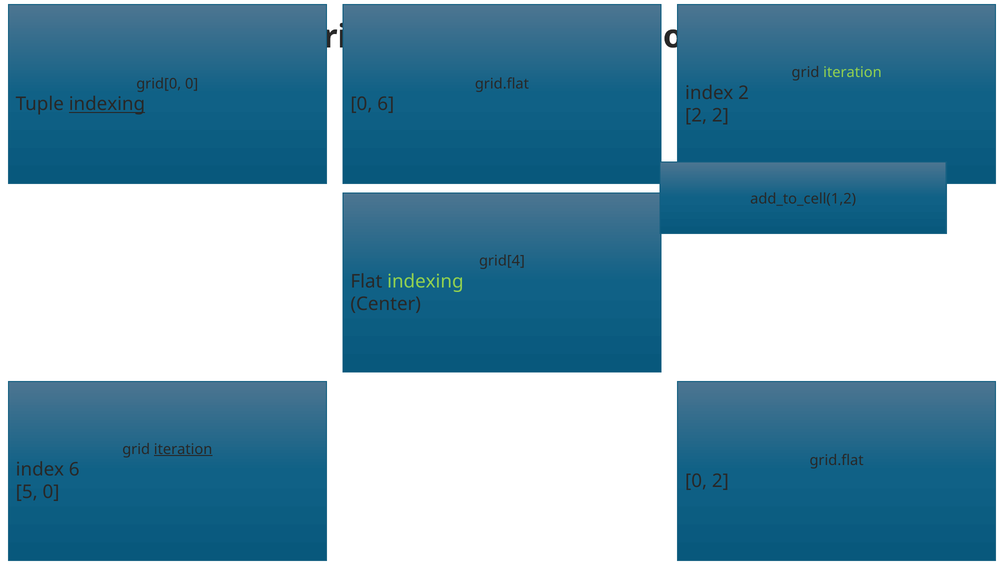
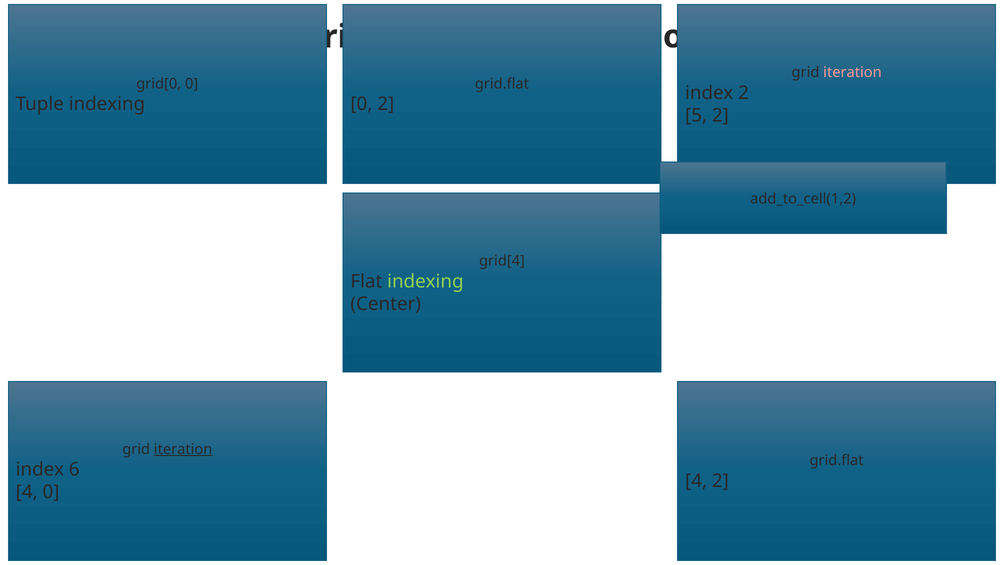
iteration colour: light green -> pink (852, 73)
indexing underline: present -> none (107, 104)
0 6: 6 -> 2 (386, 104)
2: 2 -> 5 (696, 116)
0: 0 -> 4 (696, 481)
5: 5 -> 4 (27, 492)
